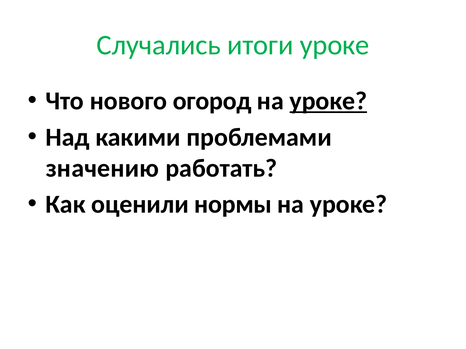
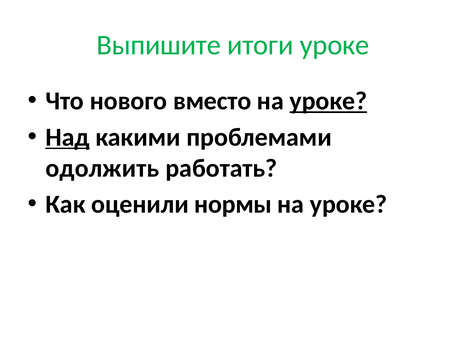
Случались: Случались -> Выпишите (159, 45)
огород: огород -> вместо (212, 101)
Над underline: none -> present (68, 137)
значению: значению -> одолжить (102, 169)
